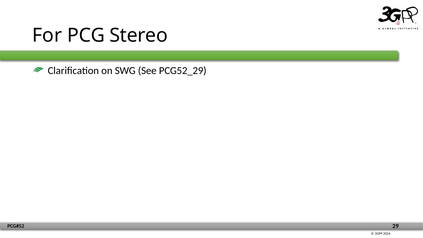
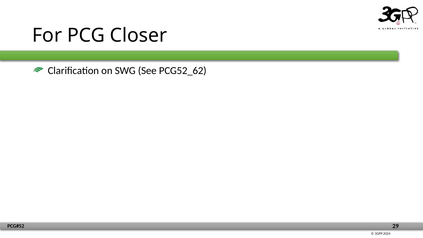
Stereo: Stereo -> Closer (139, 36)
PCG52_29: PCG52_29 -> PCG52_62 (183, 71)
